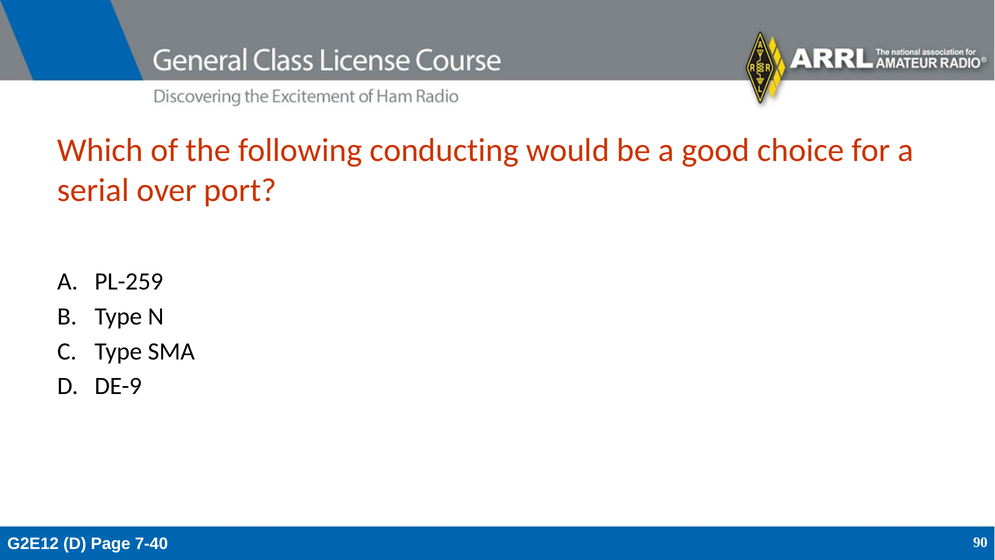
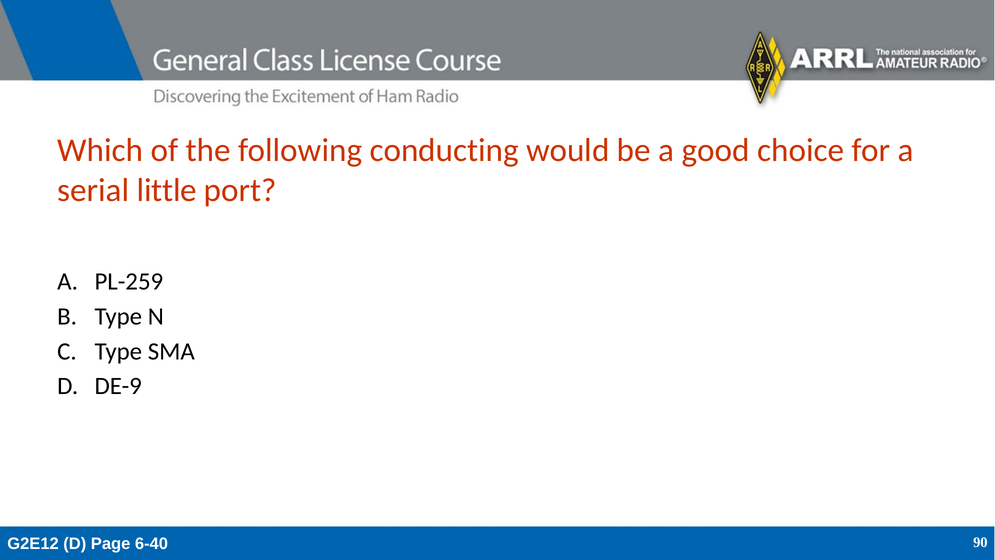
over: over -> little (167, 190)
7-40: 7-40 -> 6-40 (151, 543)
